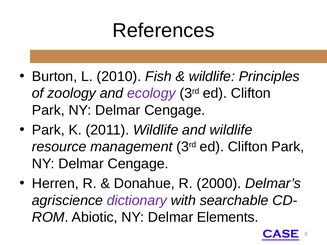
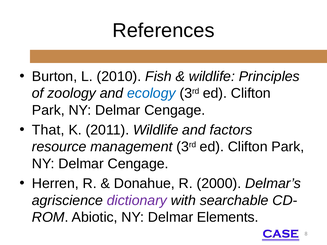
ecology colour: purple -> blue (151, 93)
Park: Park -> That (48, 130)
and wildlife: wildlife -> factors (231, 130)
